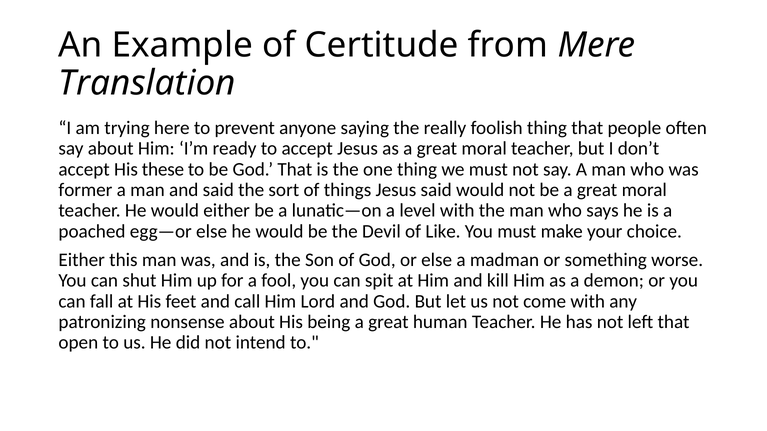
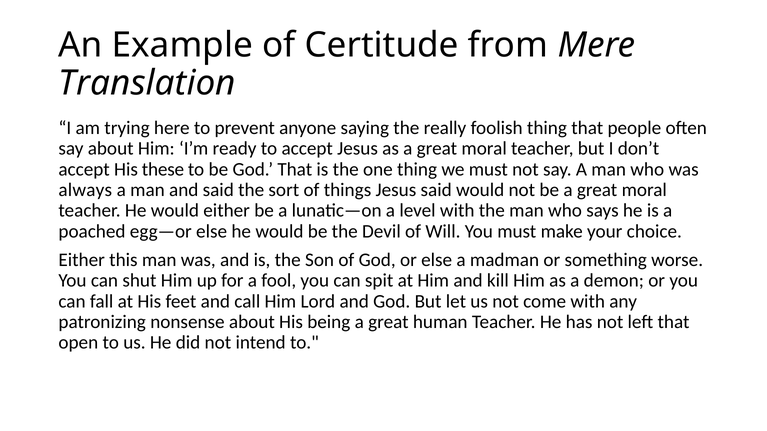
former: former -> always (85, 190)
Like: Like -> Will (443, 231)
